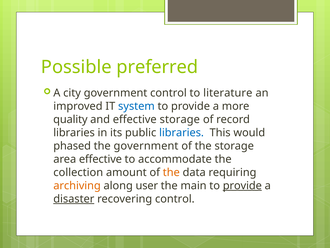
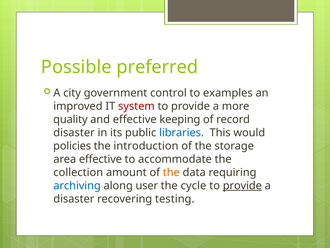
literature: literature -> examples (228, 93)
system colour: blue -> red (136, 106)
effective storage: storage -> keeping (180, 119)
libraries: libraries -> disaster (74, 132)
phased: phased -> policies (72, 146)
the government: government -> introduction (146, 146)
archiving colour: orange -> blue (77, 185)
main: main -> cycle (193, 185)
disaster underline: present -> none (74, 198)
recovering control: control -> testing (175, 198)
